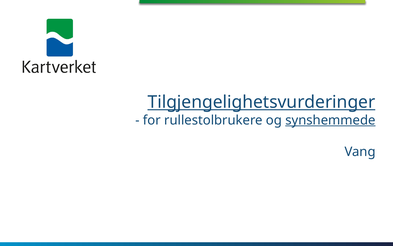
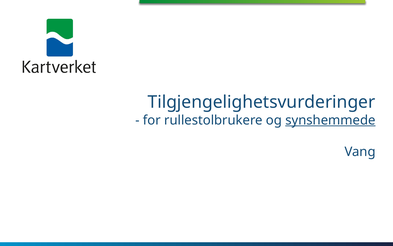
Tilgjengelighetsvurderinger underline: present -> none (261, 102)
